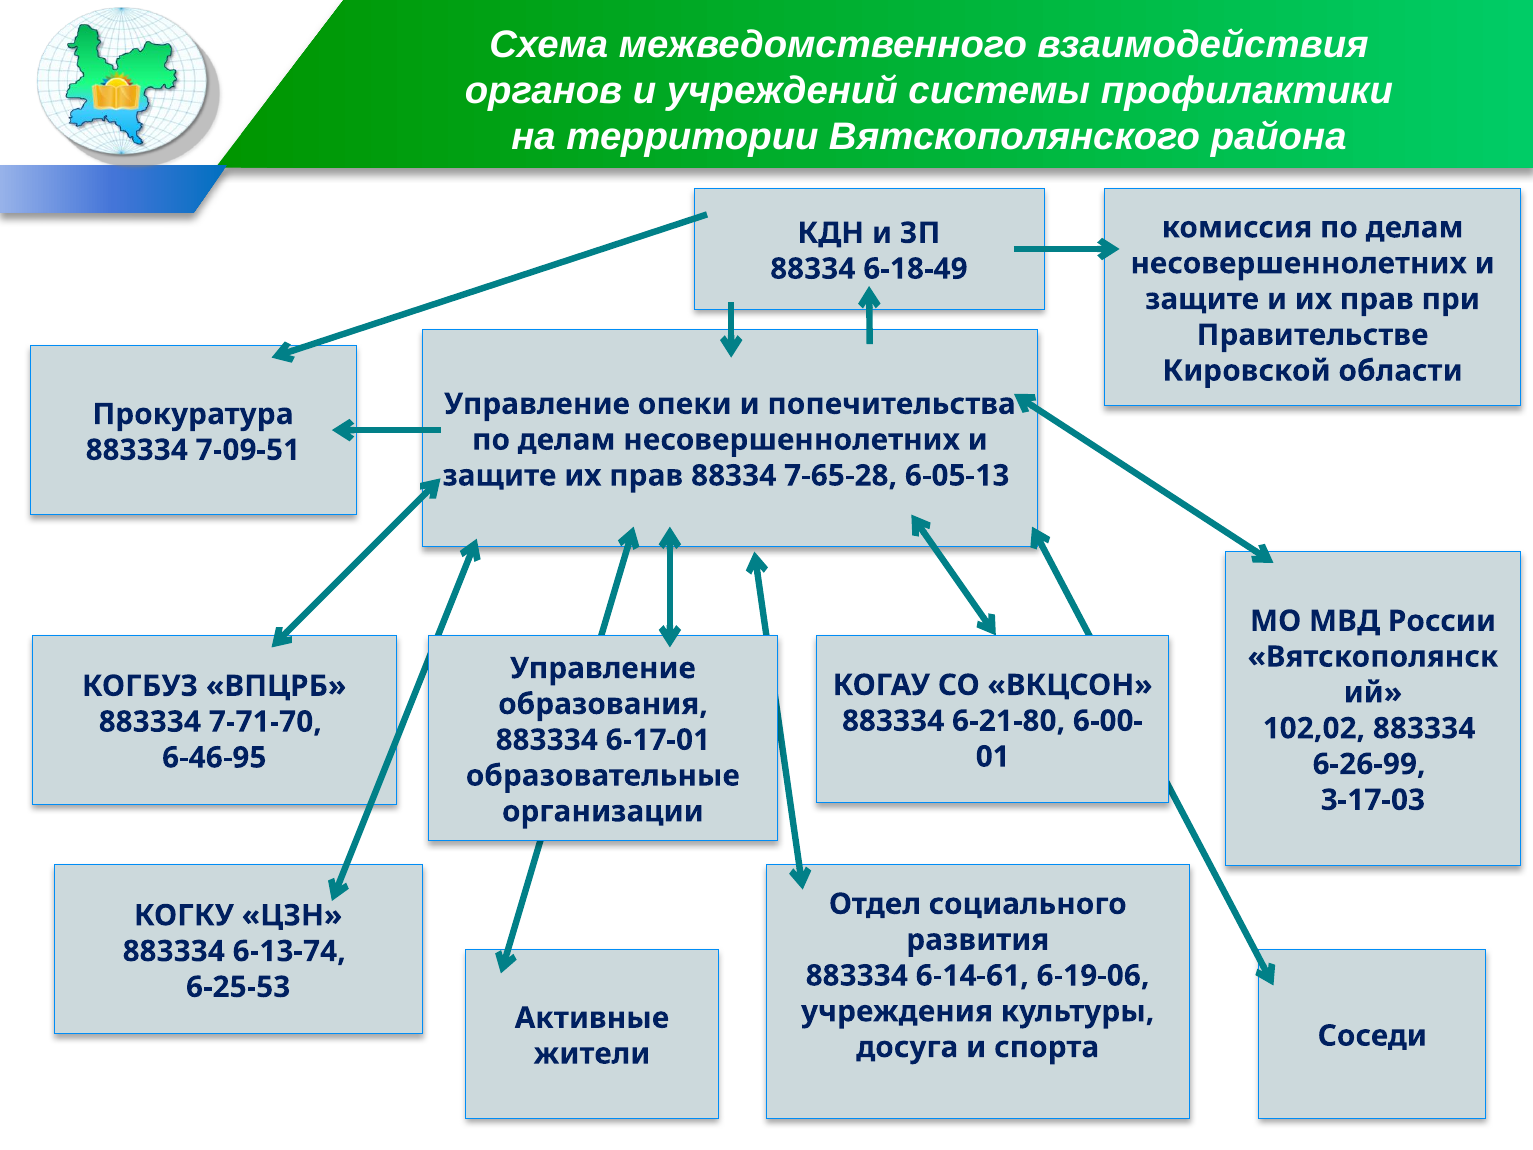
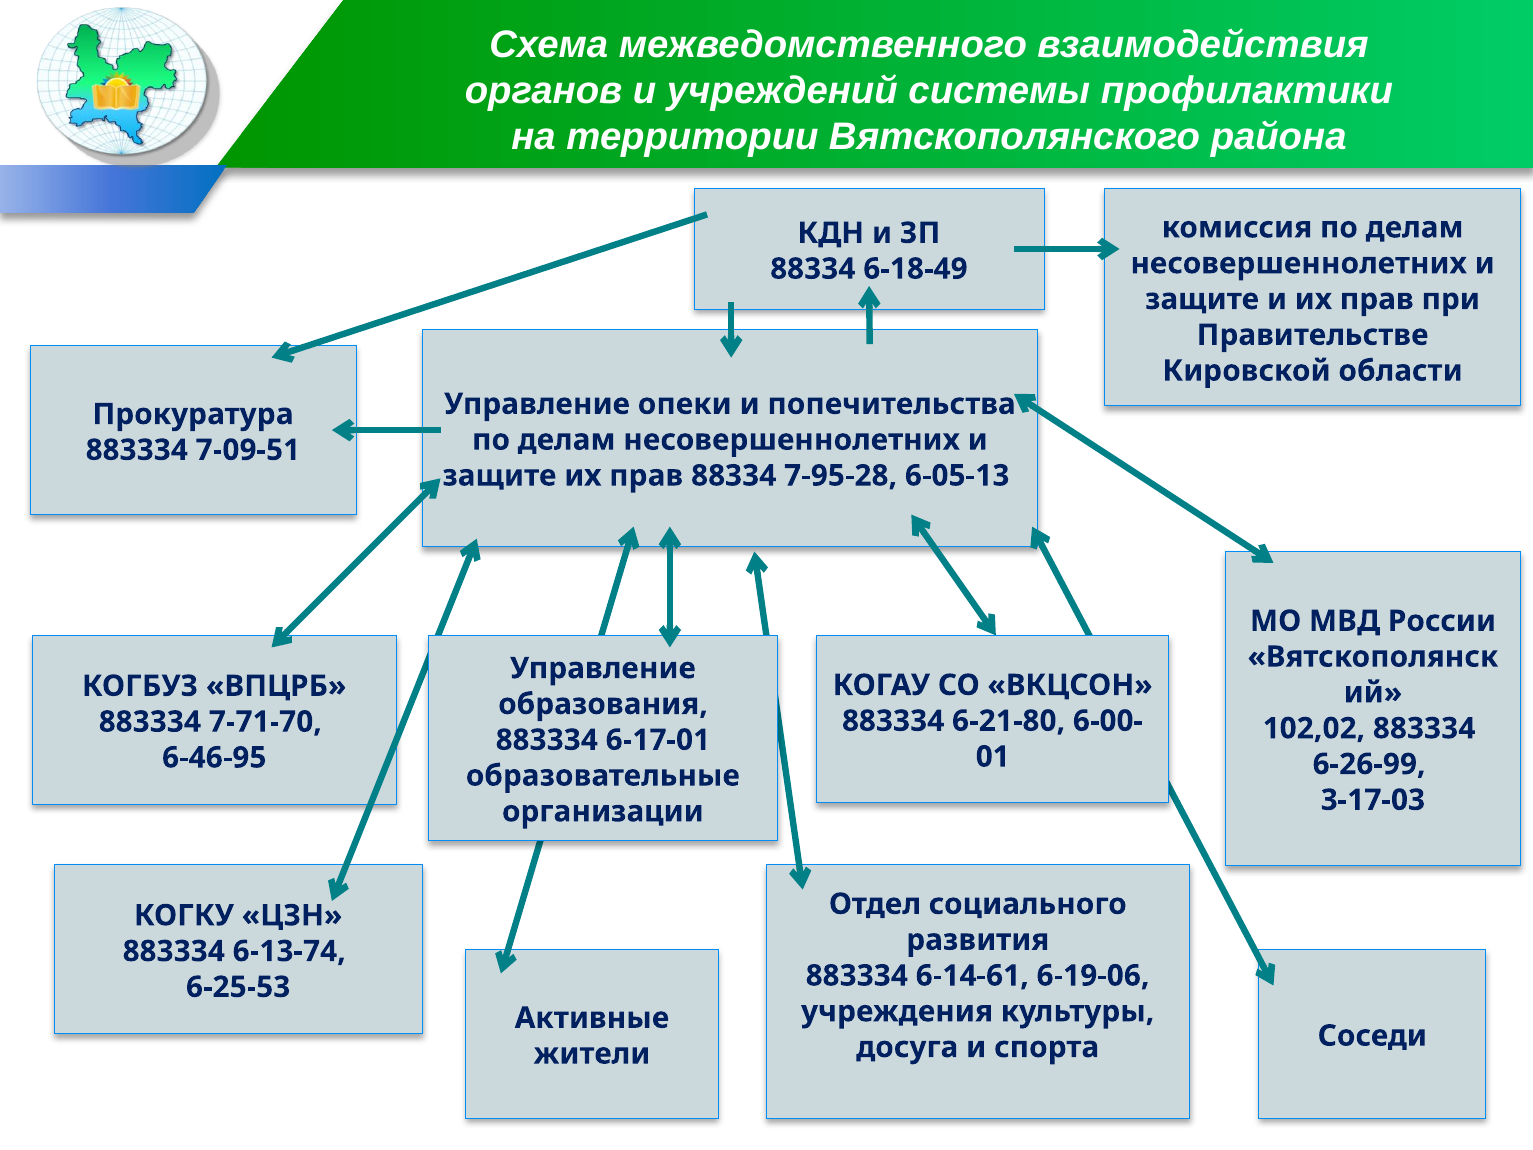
7-65-28: 7-65-28 -> 7-95-28 (841, 476)
